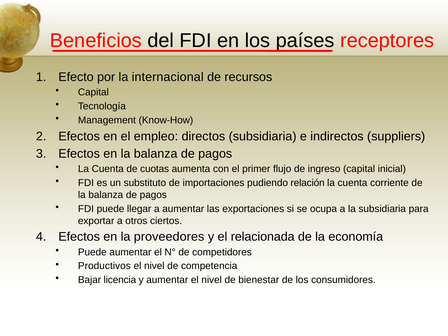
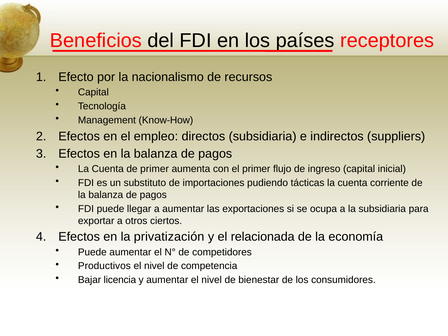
internacional: internacional -> nacionalismo (168, 77)
de cuotas: cuotas -> primer (155, 169)
relación: relación -> tácticas (308, 183)
proveedores: proveedores -> privatización (169, 237)
